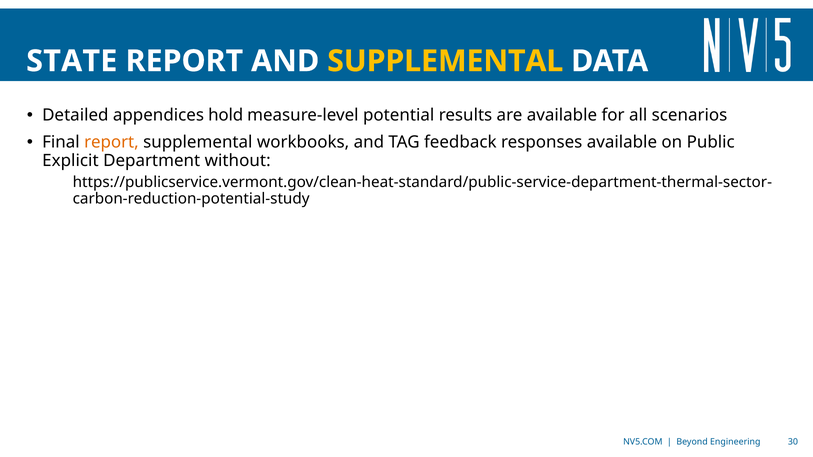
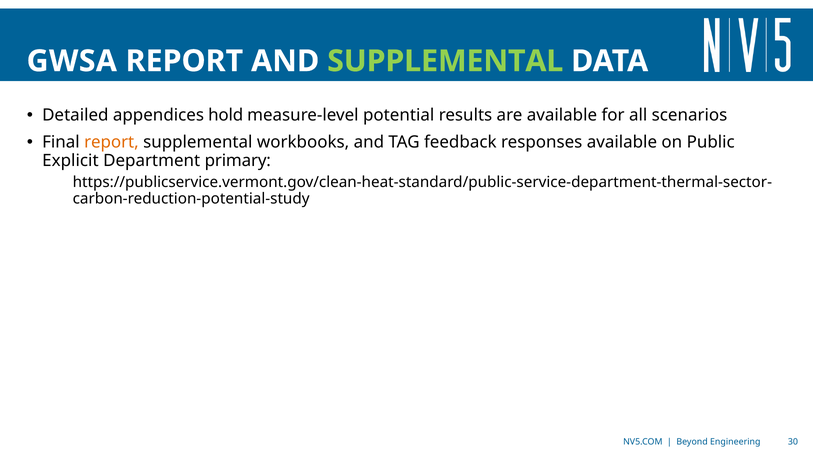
STATE: STATE -> GWSA (72, 61)
SUPPLEMENTAL colour: yellow -> light green (445, 61)
without: without -> primary (238, 161)
